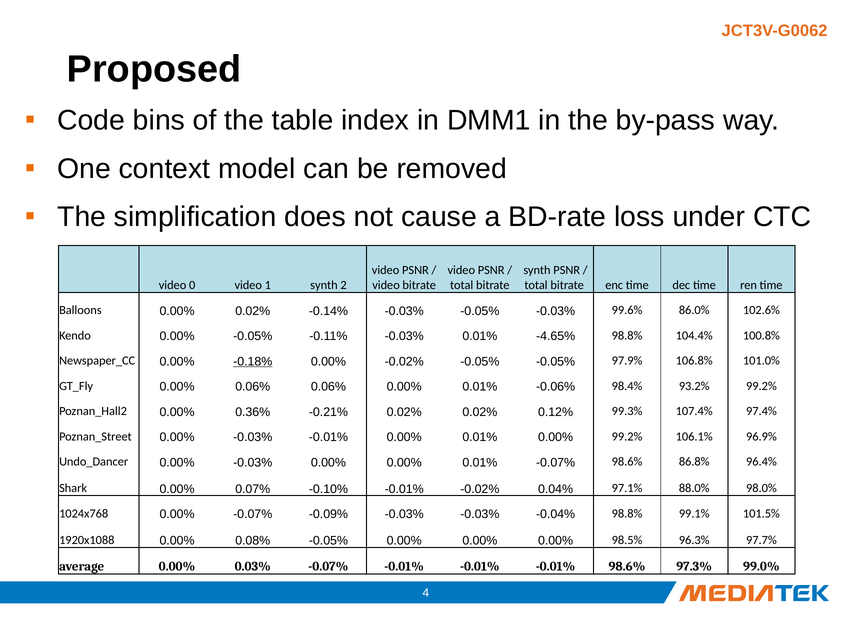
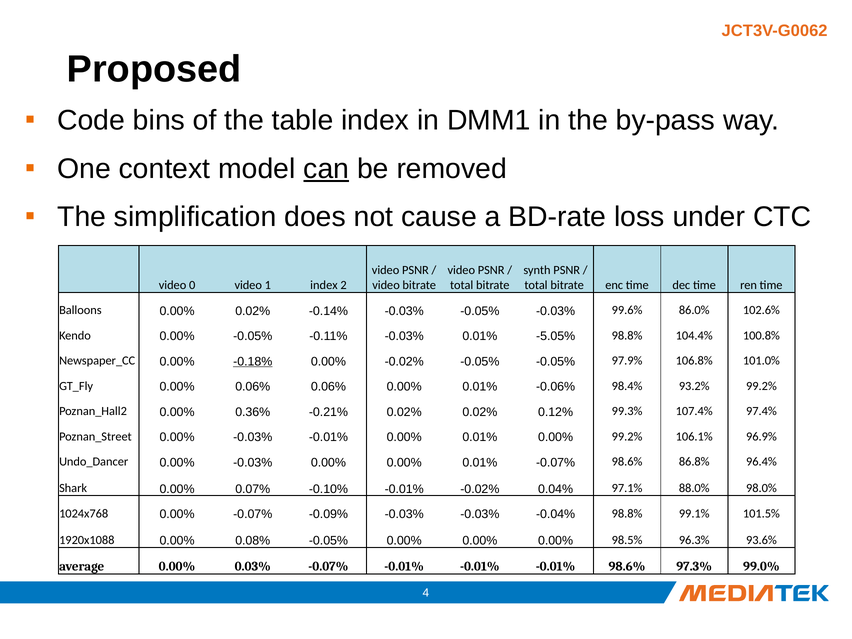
can underline: none -> present (326, 169)
1 synth: synth -> index (324, 285)
-4.65%: -4.65% -> -5.05% (556, 336)
97.7%: 97.7% -> 93.6% (761, 540)
